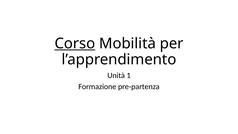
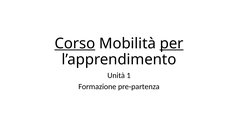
per underline: none -> present (172, 43)
